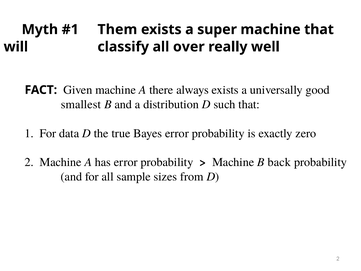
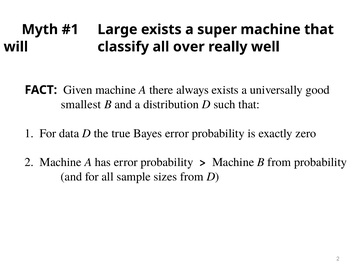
Them: Them -> Large (117, 29)
B back: back -> from (279, 162)
